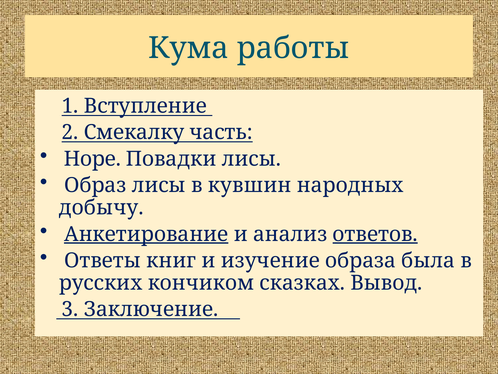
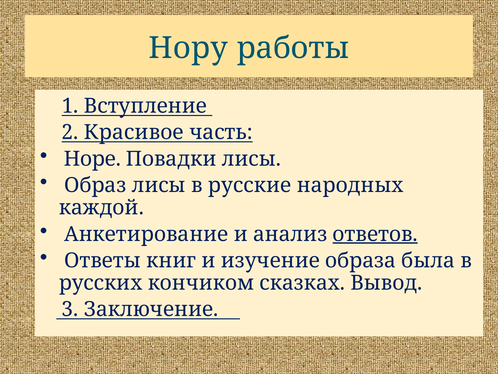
Кума: Кума -> Нору (188, 48)
Смекалку: Смекалку -> Красивое (134, 132)
кувшин: кувшин -> русские (250, 185)
добычу: добычу -> каждой (101, 207)
Анкетирование underline: present -> none (146, 234)
